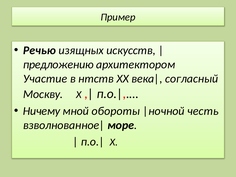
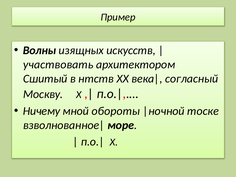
Речью: Речью -> Волны (40, 50)
предложению: предложению -> участвовать (58, 65)
Участие: Участие -> Сшитый (45, 79)
честь: честь -> тоске (203, 111)
